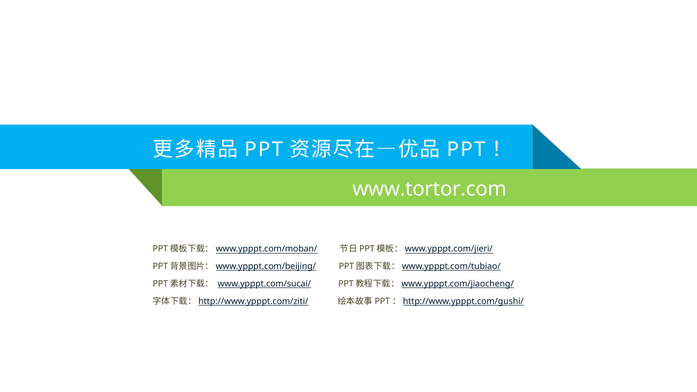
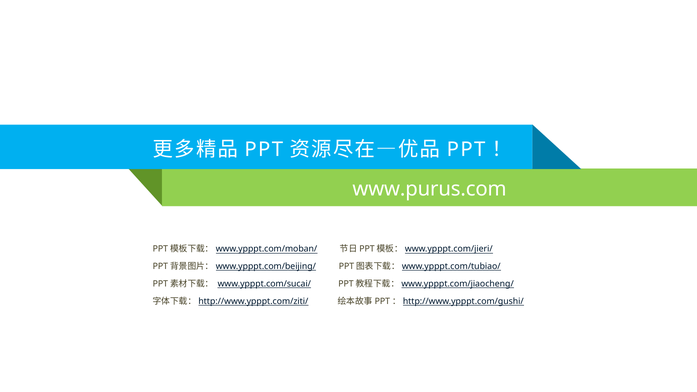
www.tortor.com: www.tortor.com -> www.purus.com (429, 189)
